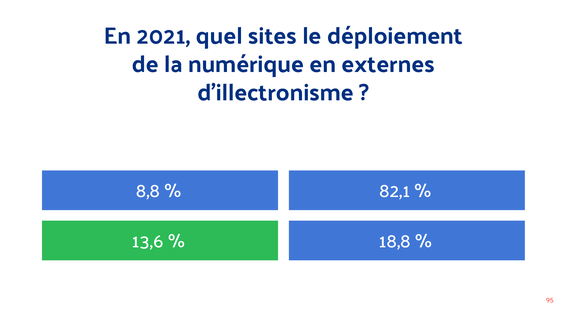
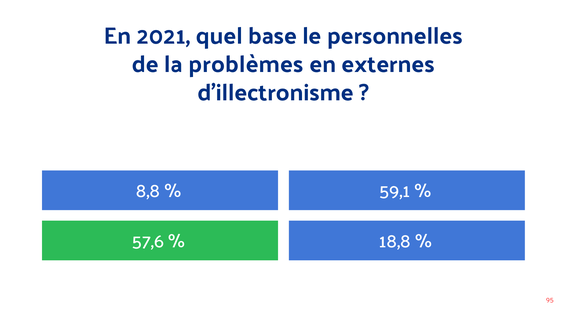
sites: sites -> base (273, 36)
déploiement: déploiement -> personnelles (395, 36)
numérique: numérique -> problèmes (246, 64)
82,1: 82,1 -> 59,1 (395, 191)
13,6: 13,6 -> 57,6 (148, 241)
